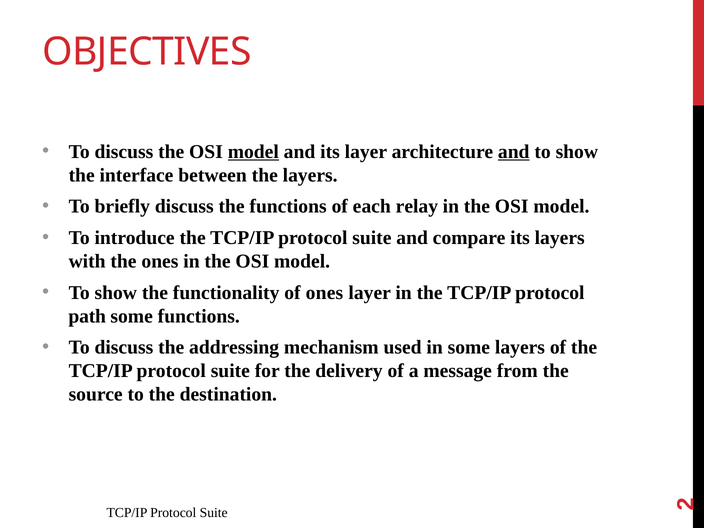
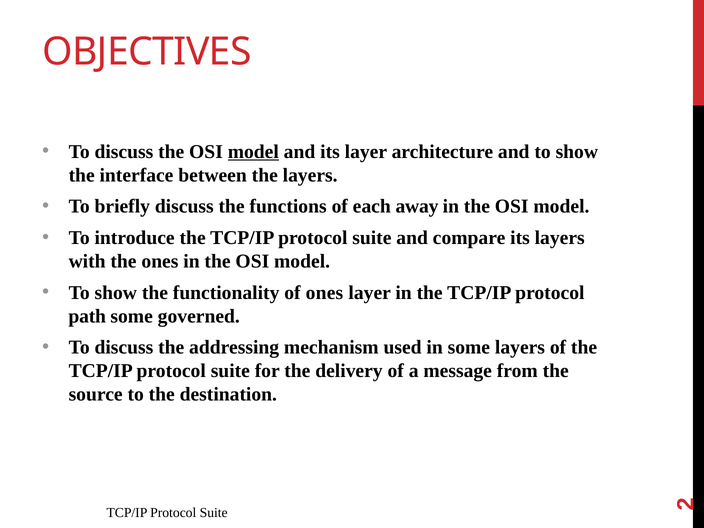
and underline: present -> none (514, 152)
relay: relay -> away (417, 206)
some functions: functions -> governed (199, 316)
